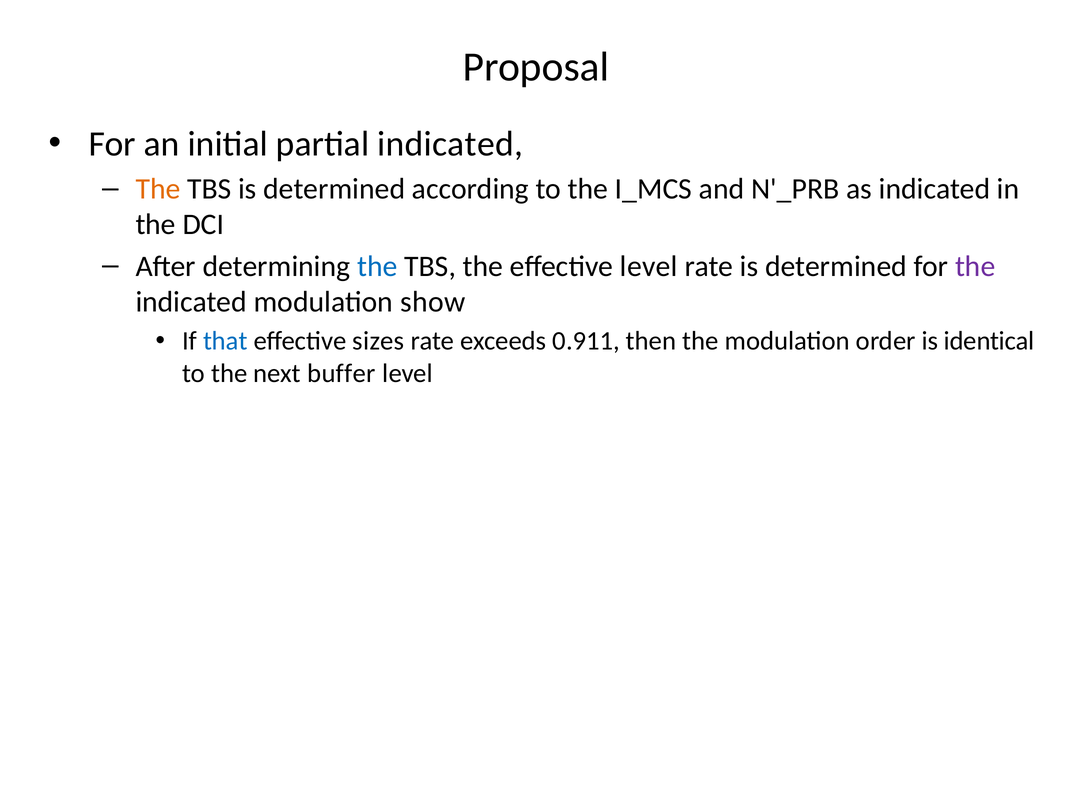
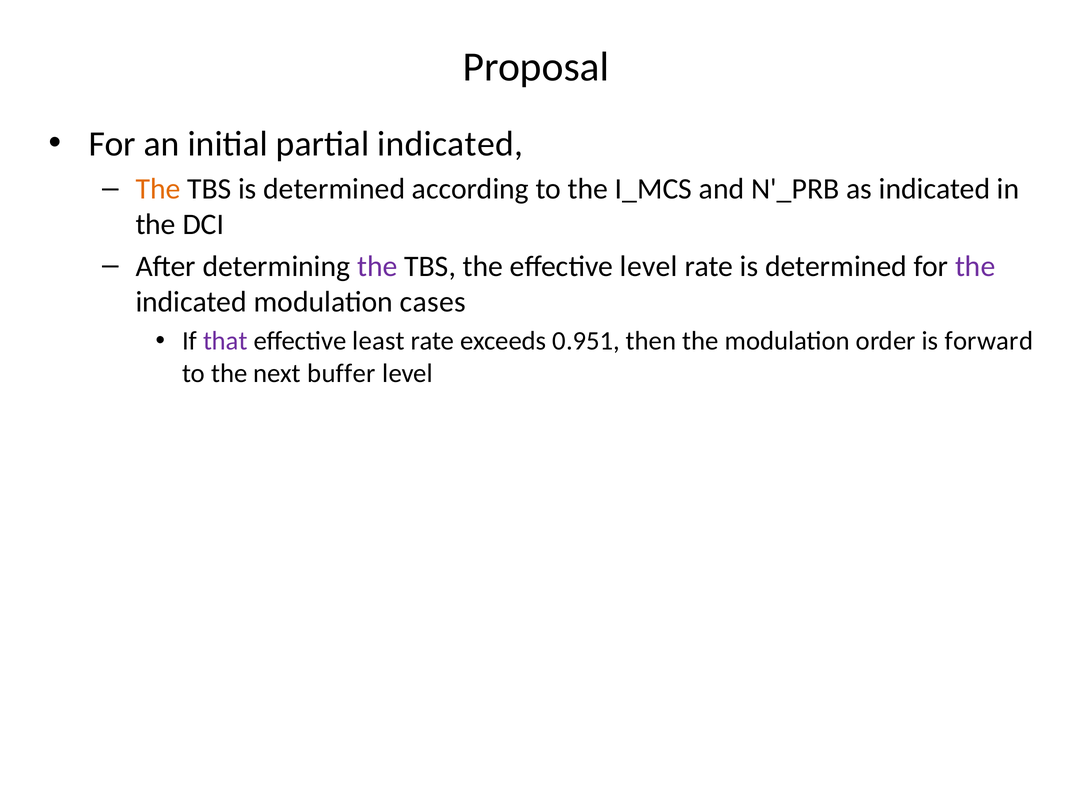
the colour: blue -> purple (377, 266)
show: show -> cases (433, 302)
that colour: blue -> purple (225, 341)
sizes: sizes -> least (378, 341)
0.911: 0.911 -> 0.951 (586, 341)
identical: identical -> forward (989, 341)
